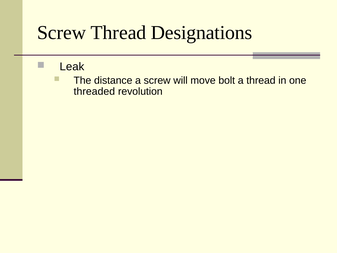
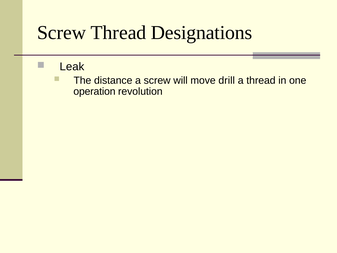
bolt: bolt -> drill (227, 80)
threaded: threaded -> operation (94, 91)
